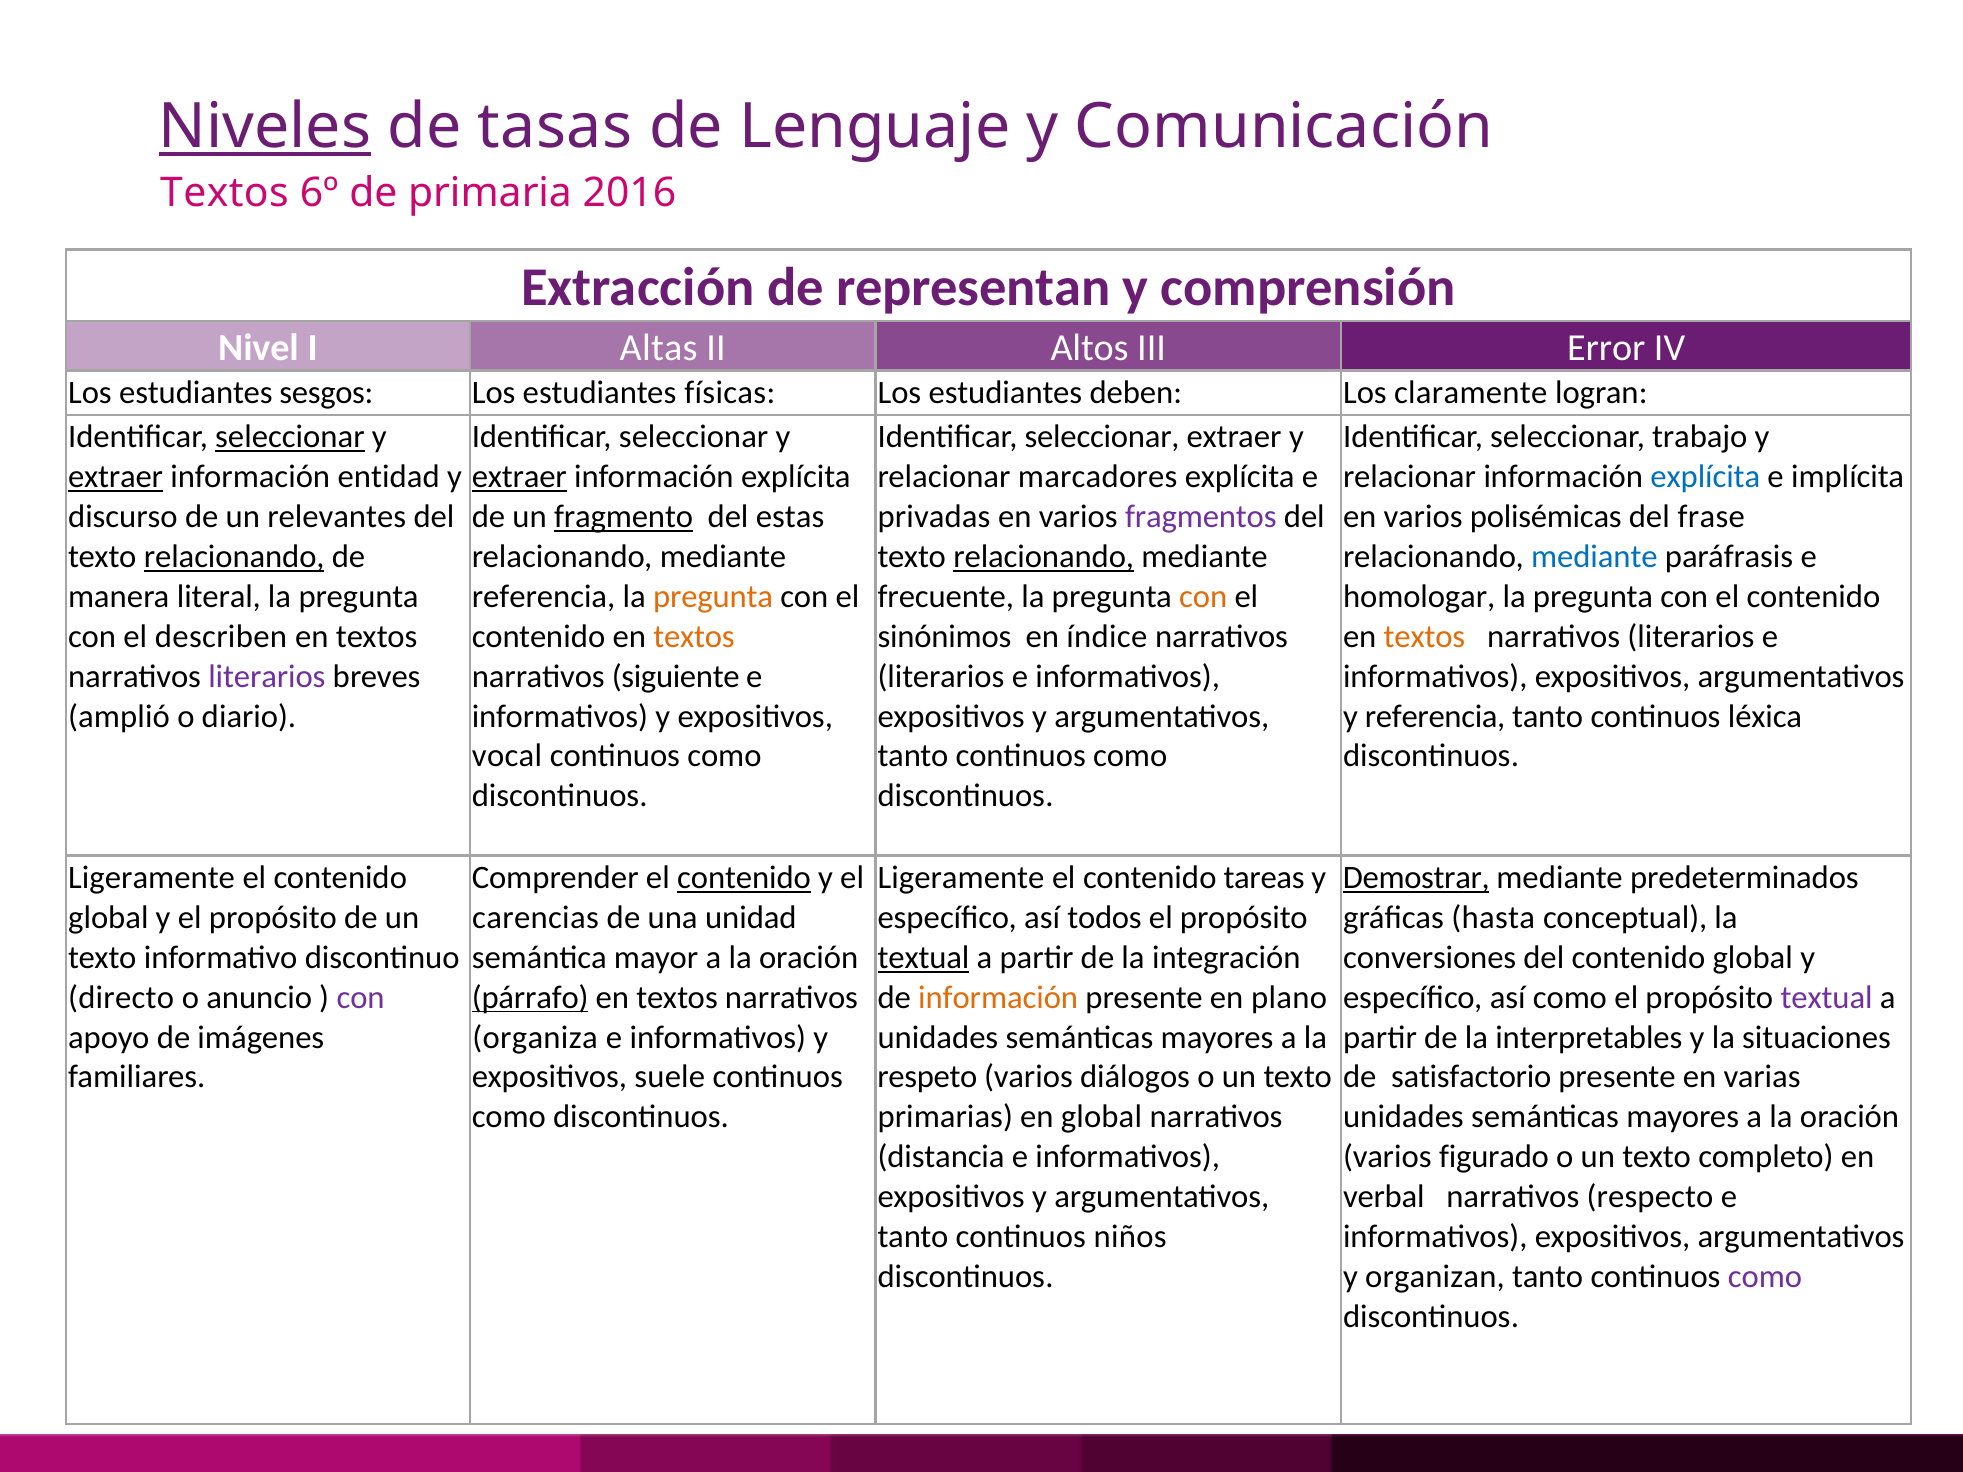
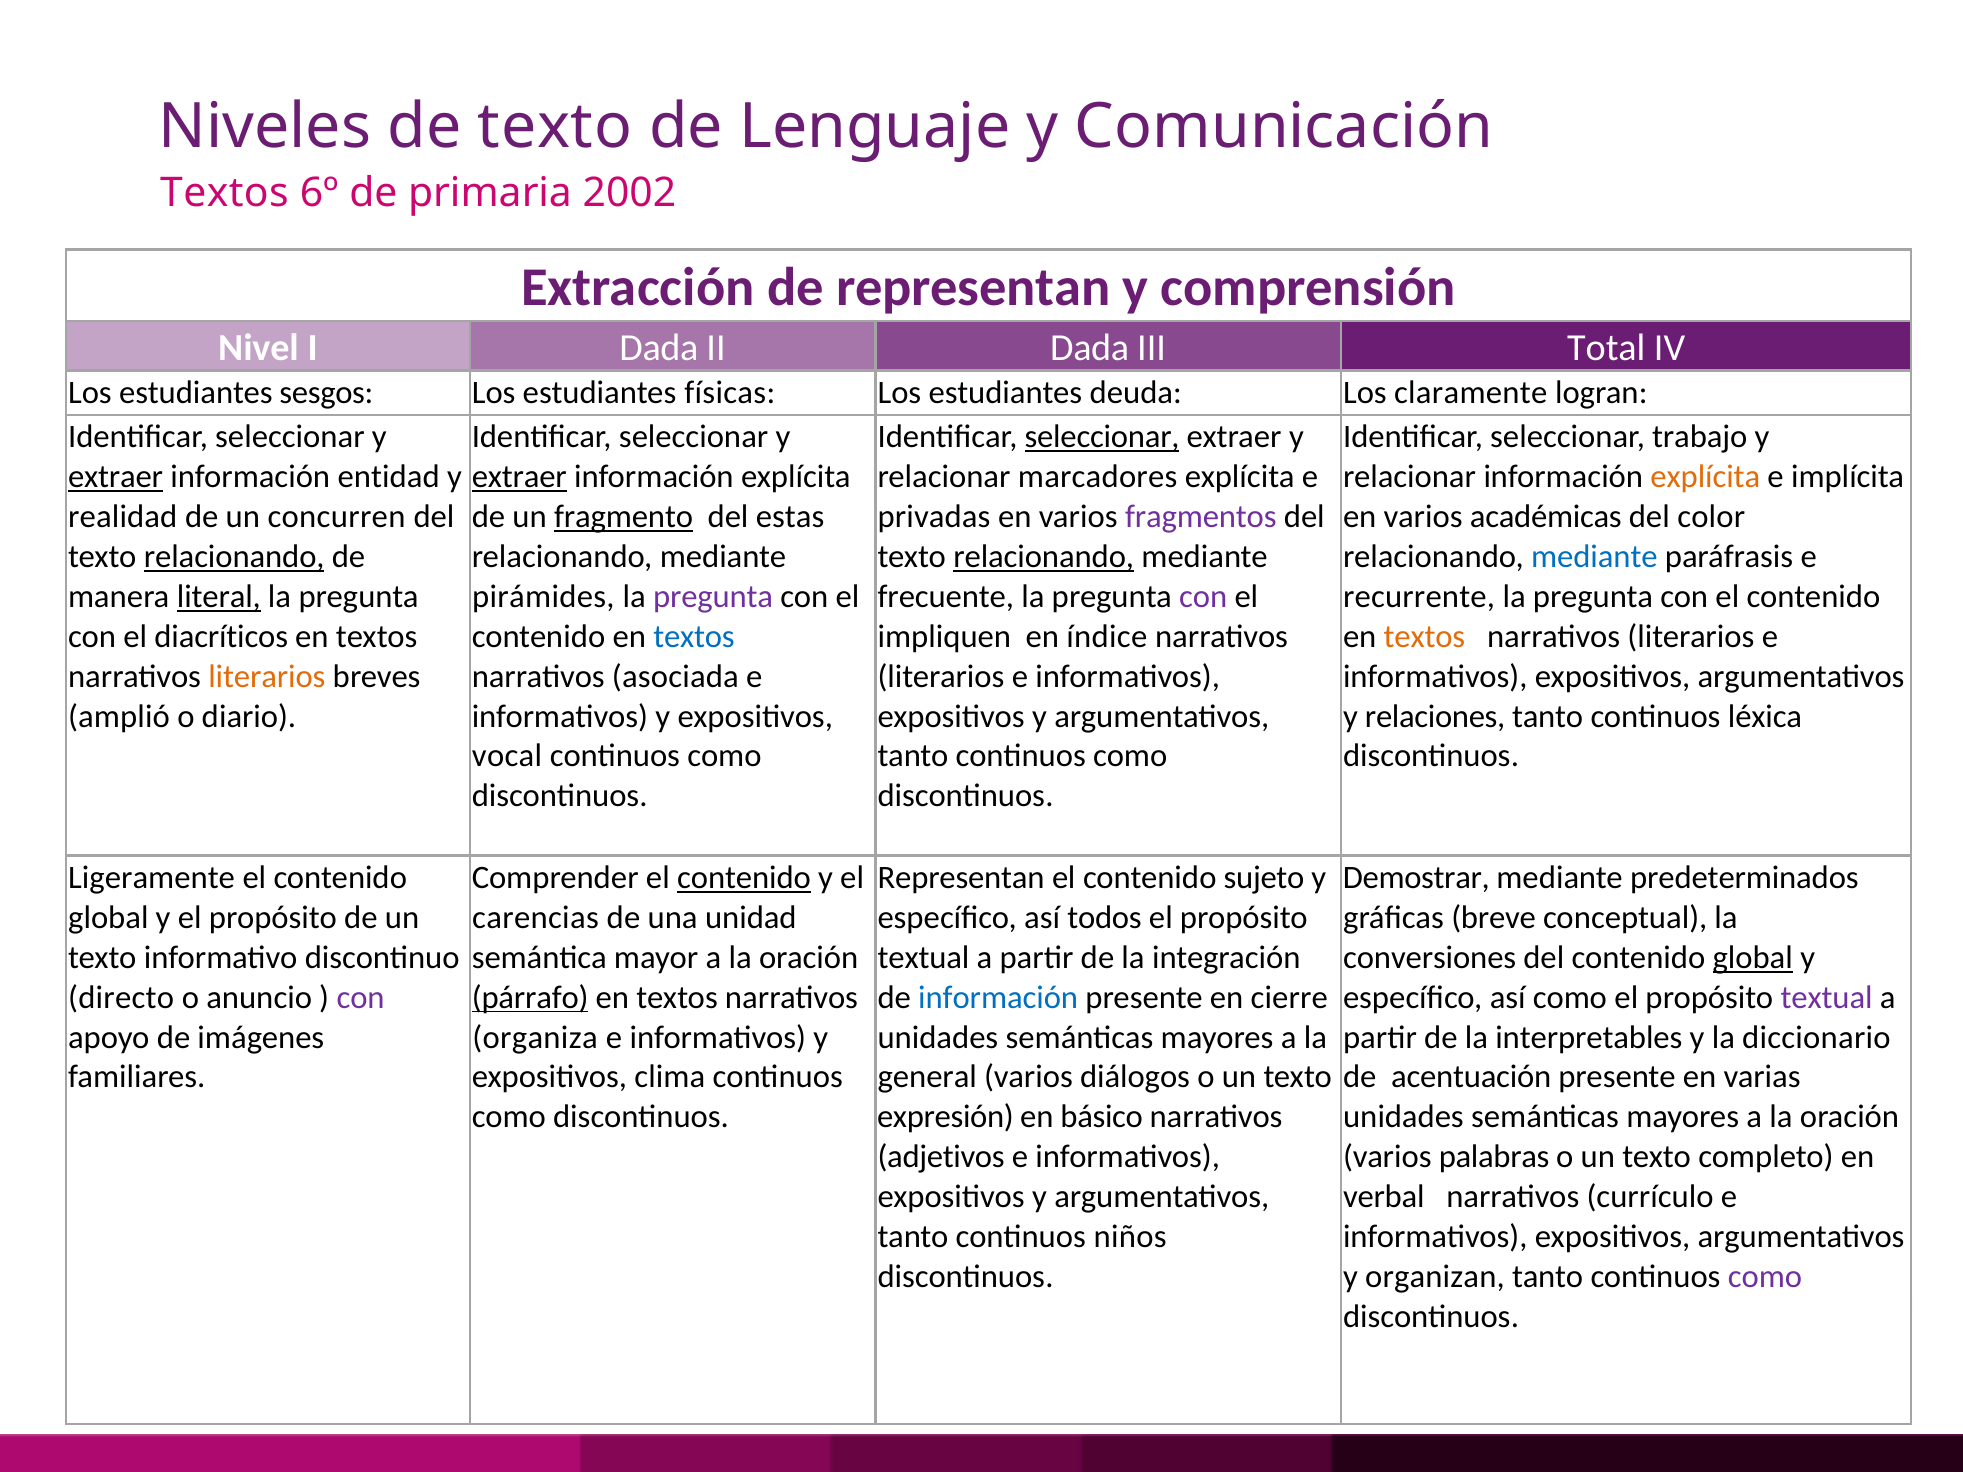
Niveles underline: present -> none (265, 127)
de tasas: tasas -> texto (555, 127)
2016: 2016 -> 2002 (629, 193)
I Altas: Altas -> Dada (659, 348)
II Altos: Altos -> Dada (1090, 348)
Error: Error -> Total (1606, 348)
deben: deben -> deuda (1136, 393)
seleccionar underline: present -> none (290, 437)
seleccionar underline: none -> present (1102, 437)
explícita colour: blue -> orange (1705, 477)
discurso: discurso -> realidad (123, 517)
relevantes: relevantes -> concurren (337, 517)
polisémicas: polisémicas -> académicas (1546, 517)
frase: frase -> color (1711, 517)
literal underline: none -> present (219, 597)
referencia: referencia -> pirámides (543, 597)
pregunta colour: orange -> purple (713, 597)
con colour: orange -> purple (1203, 597)
homologar: homologar -> recurrente (1419, 597)
describen: describen -> diacríticos (221, 637)
textos colour: orange -> blue (694, 637)
sinónimos: sinónimos -> impliquen (944, 637)
literarios colour: purple -> orange (267, 676)
siguiente: siguiente -> asociada (675, 676)
y referencia: referencia -> relaciones (1435, 716)
Ligeramente: Ligeramente -> Representan (961, 878)
tareas: tareas -> sujeto (1264, 878)
Demostrar underline: present -> none (1416, 878)
hasta: hasta -> breve (1494, 918)
textual underline: present -> none (924, 958)
global underline: none -> present (1753, 958)
información colour: orange -> blue (998, 998)
plano: plano -> cierre (1289, 998)
situaciones: situaciones -> diccionario (1816, 1037)
suele: suele -> clima (670, 1077)
respeto: respeto -> general (927, 1077)
satisfactorio: satisfactorio -> acentuación (1471, 1077)
primarias: primarias -> expresión (945, 1117)
en global: global -> básico (1102, 1117)
distancia: distancia -> adjetivos (941, 1157)
figurado: figurado -> palabras (1494, 1157)
respecto: respecto -> currículo (1650, 1197)
